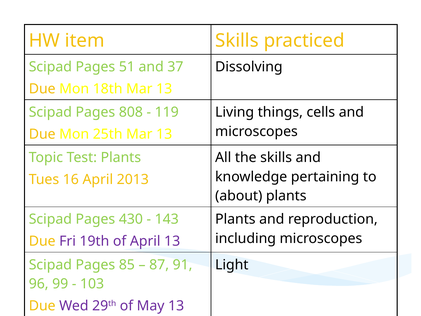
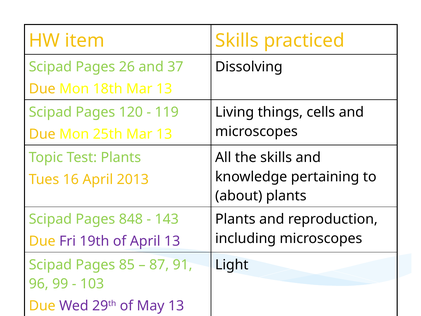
51: 51 -> 26 (127, 67)
808: 808 -> 120 (131, 112)
430: 430 -> 848 (131, 219)
